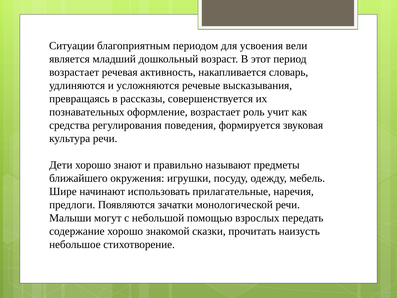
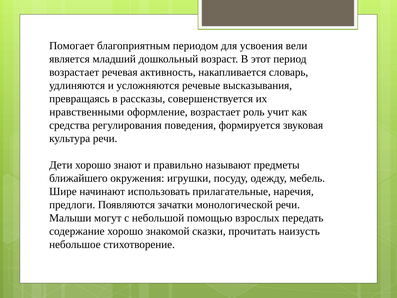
Ситуации: Ситуации -> Помогает (72, 46)
познавательных: познавательных -> нравственными (87, 112)
